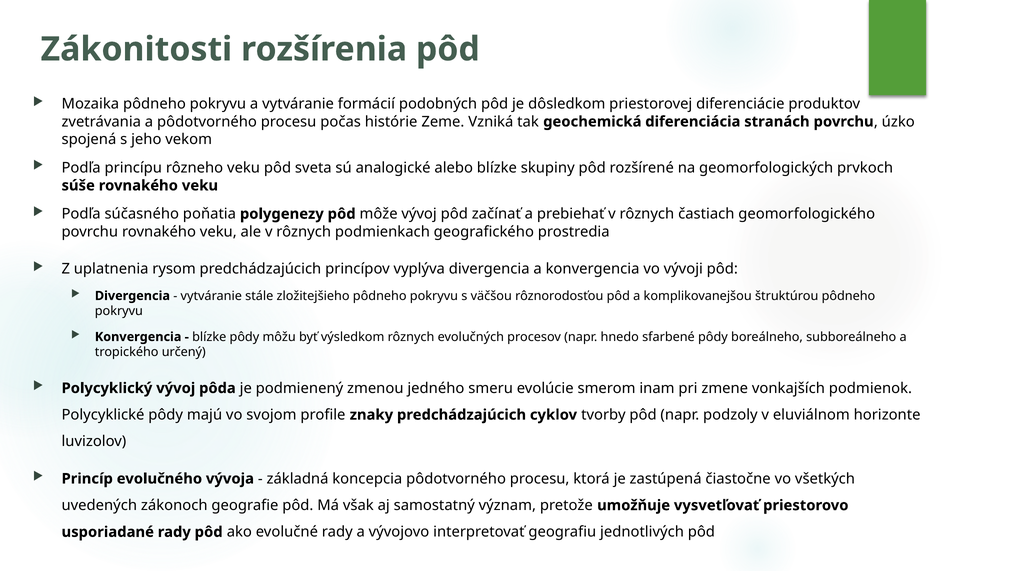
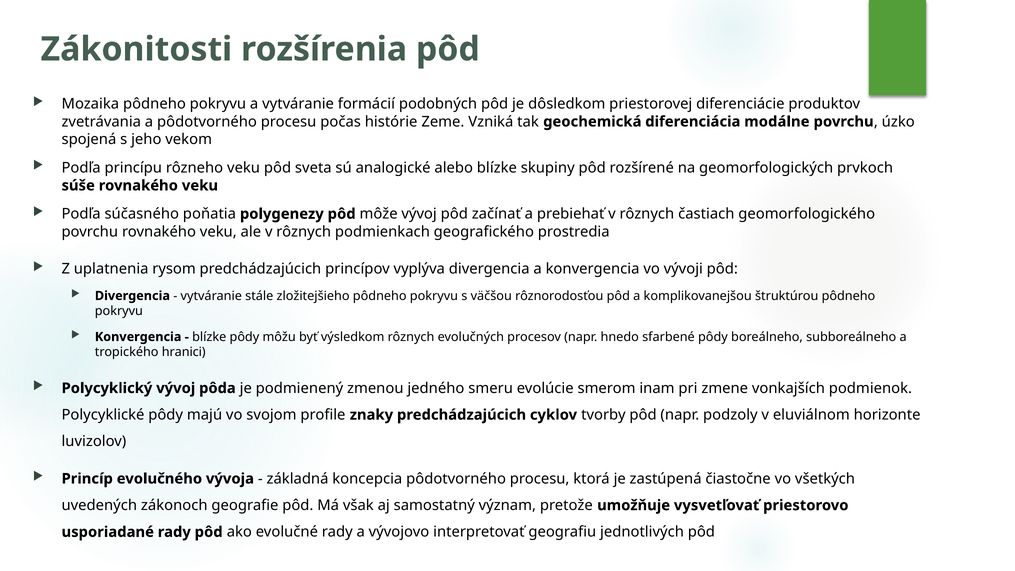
stranách: stranách -> modálne (777, 122)
určený: určený -> hranici (184, 352)
